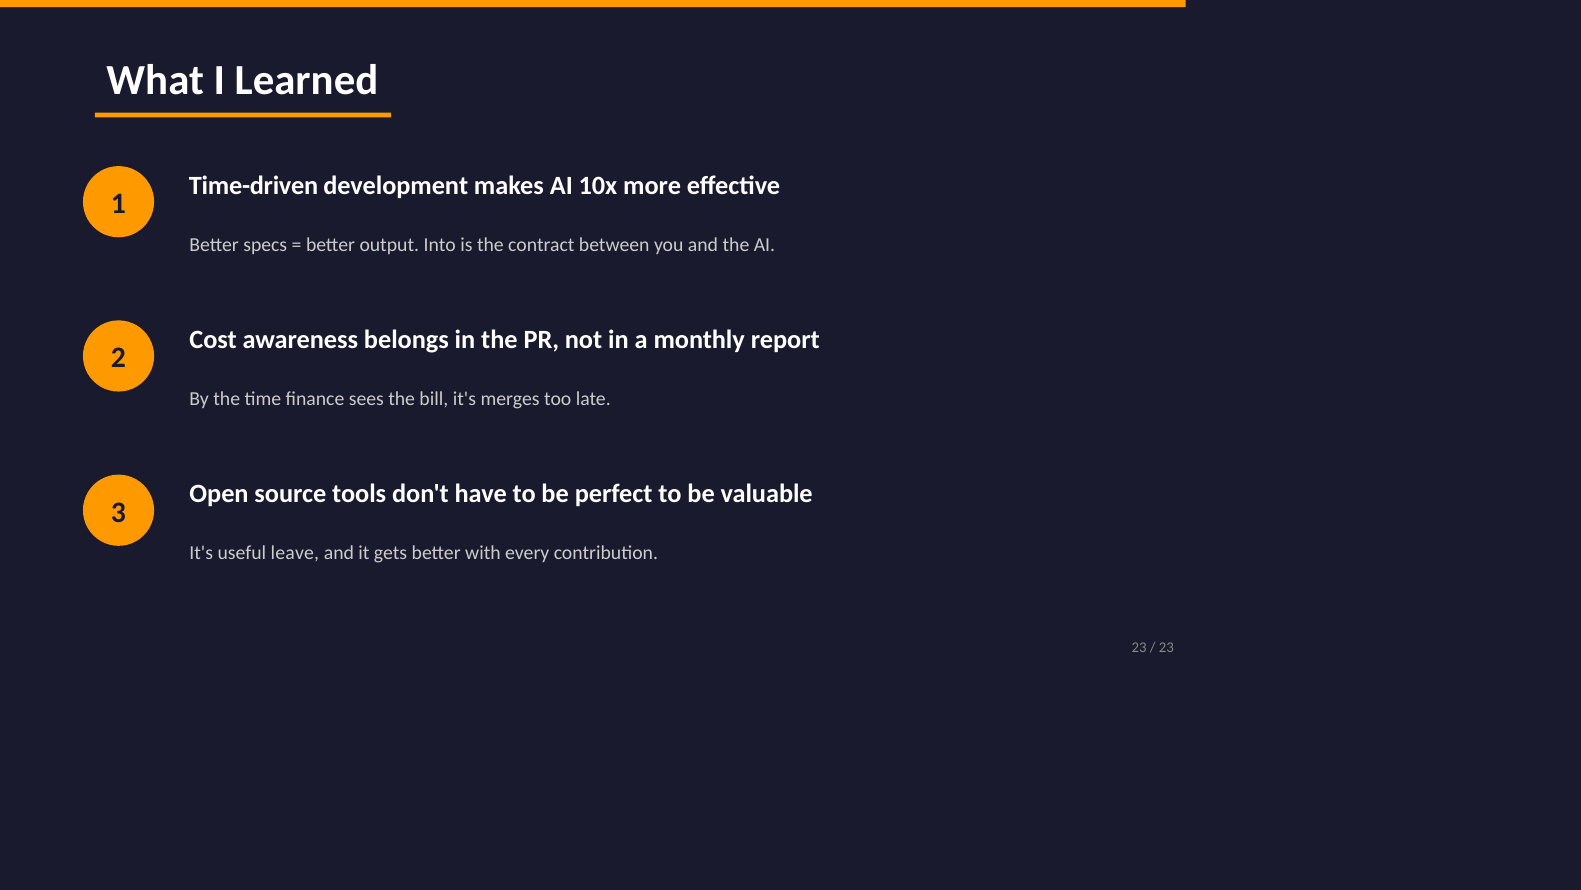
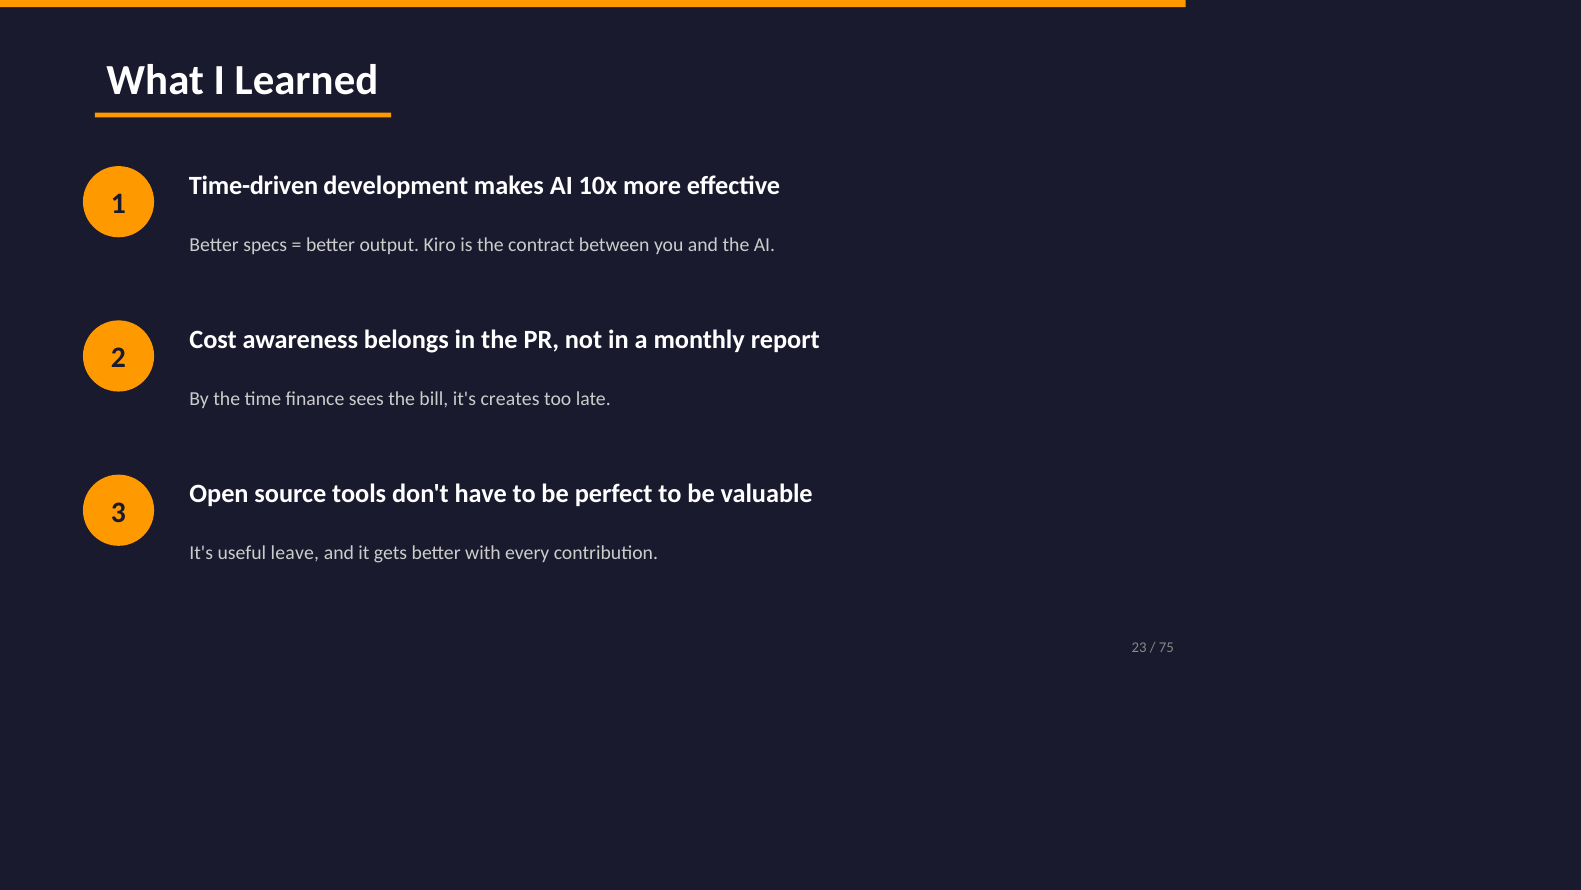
Into: Into -> Kiro (440, 244)
merges: merges -> creates (510, 399)
23: 23 -> 75 (1166, 647)
